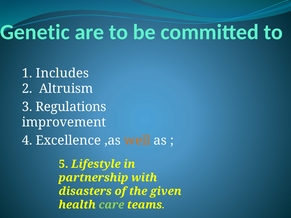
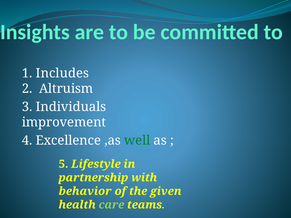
Genetic: Genetic -> Insights (35, 32)
Regulations: Regulations -> Individuals (71, 107)
well colour: orange -> green (137, 140)
disasters: disasters -> behavior (85, 191)
